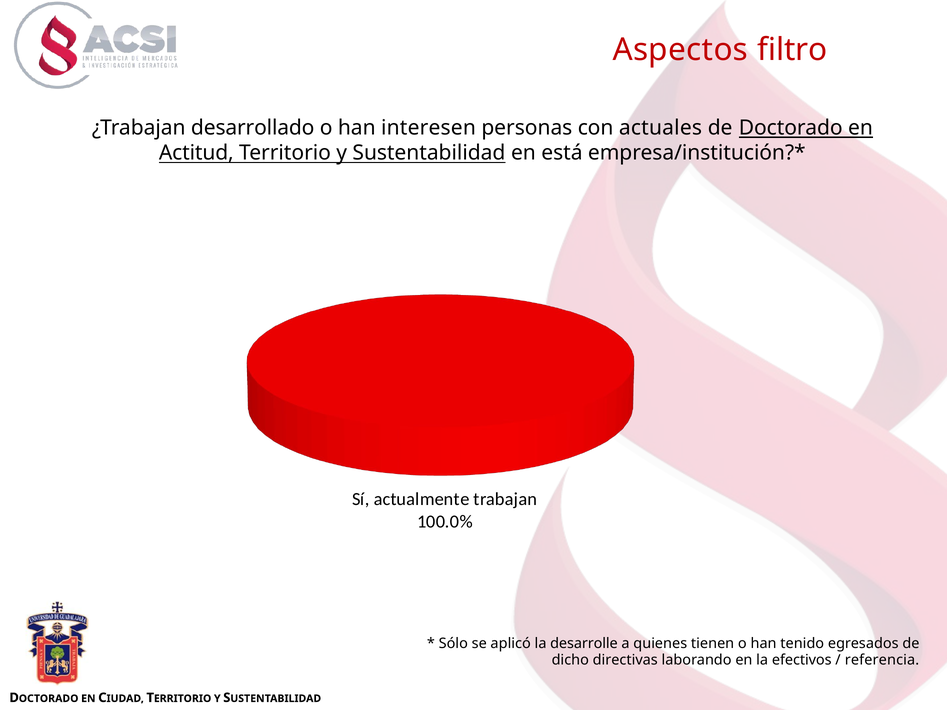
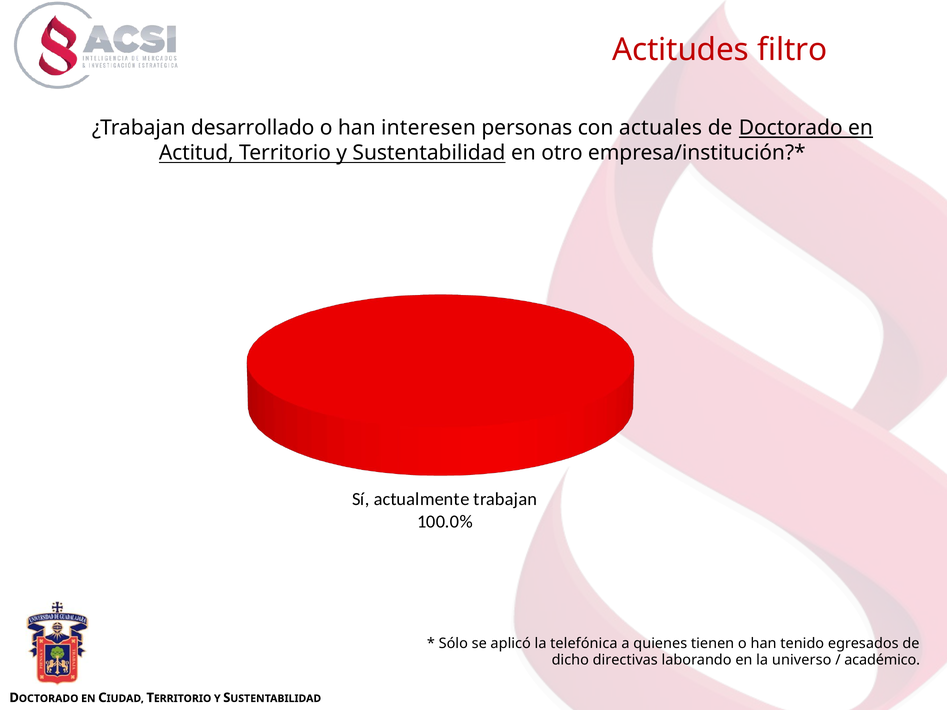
Aspectos: Aspectos -> Actitudes (681, 50)
está: está -> otro (562, 153)
desarrolle: desarrolle -> telefónica (584, 644)
efectivos: efectivos -> universo (802, 660)
referencia: referencia -> académico (882, 660)
